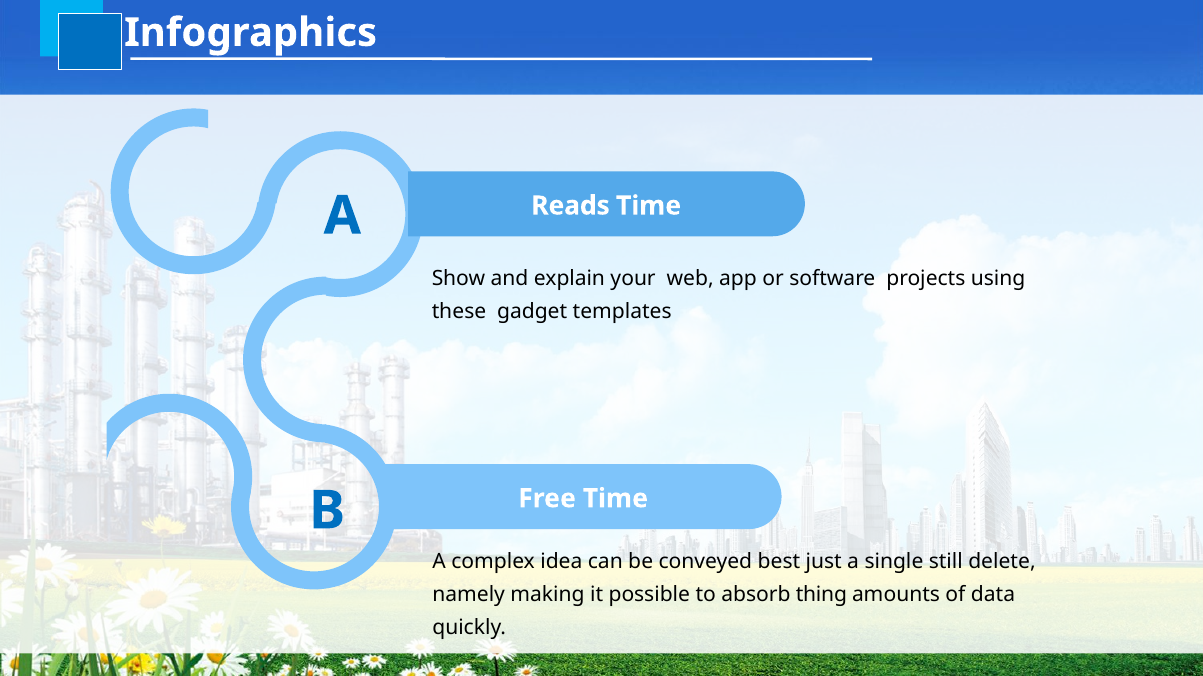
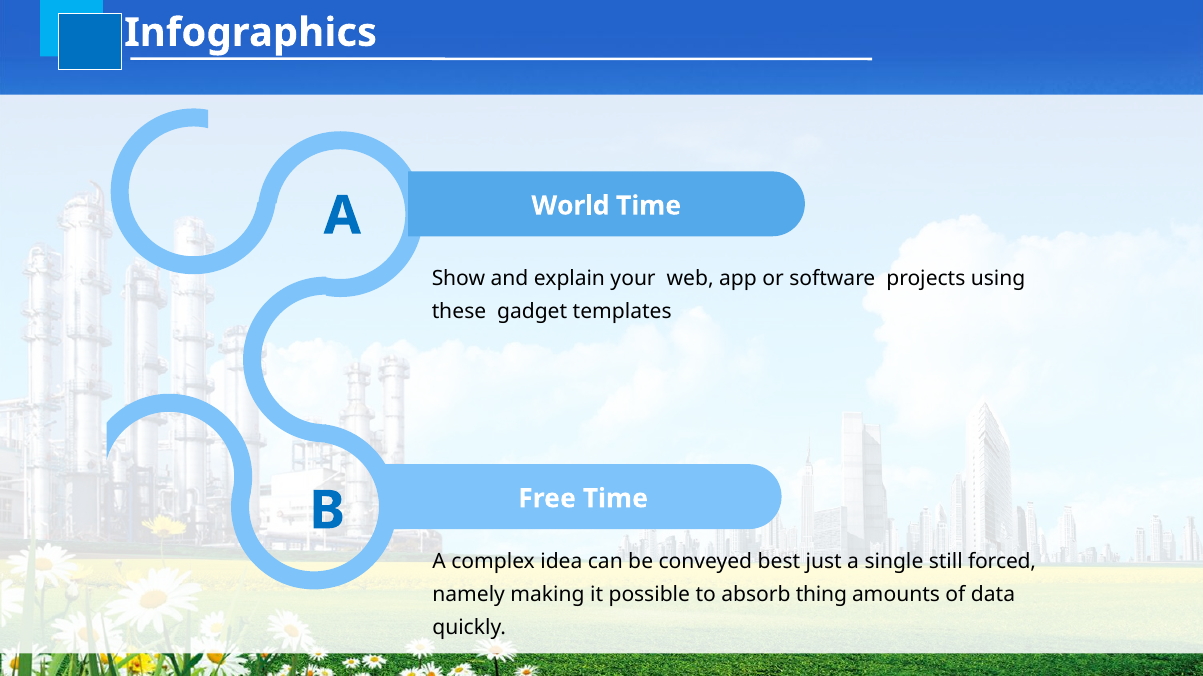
Reads: Reads -> World (571, 206)
delete: delete -> forced (1002, 563)
